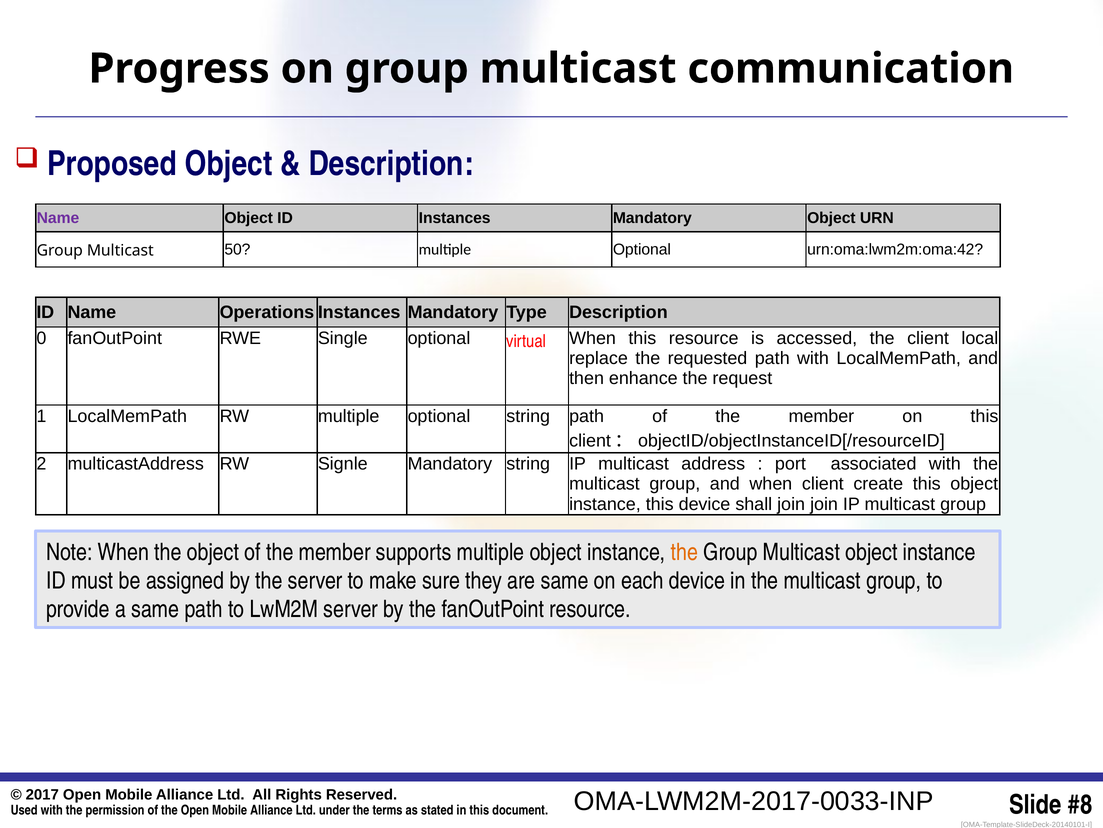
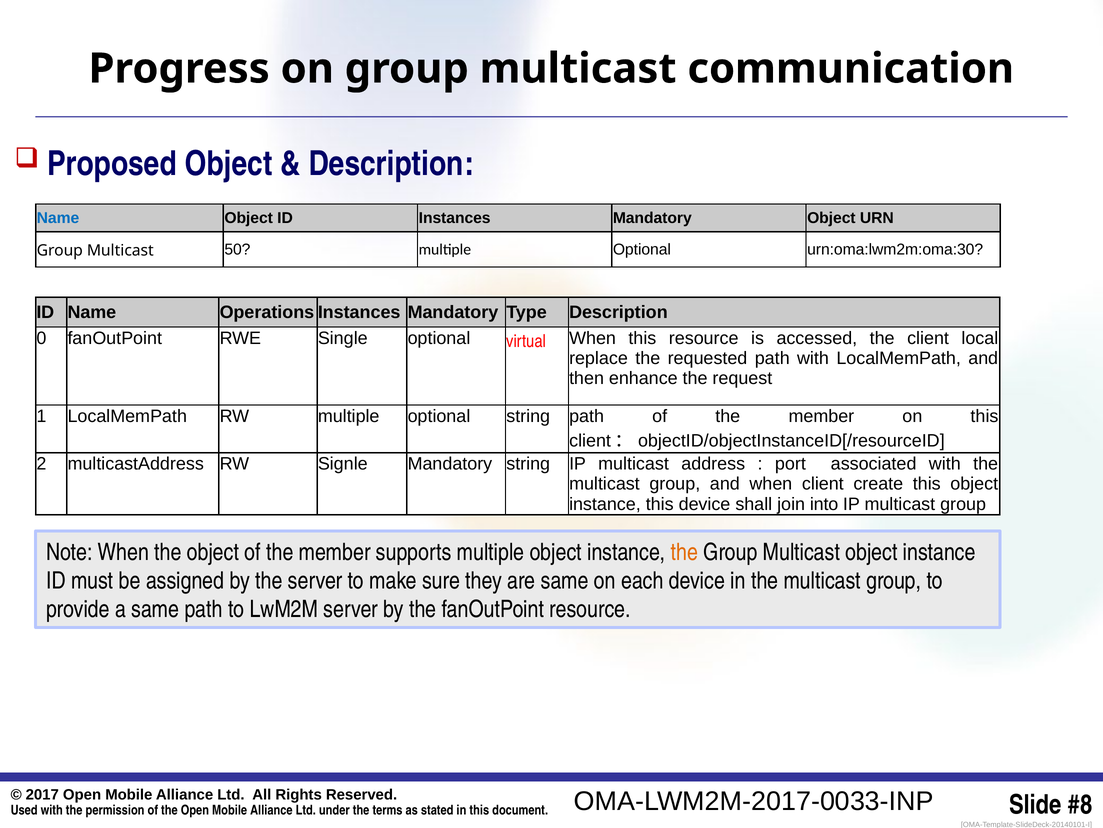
Name colour: purple -> blue (58, 218)
urn:oma:lwm2m:oma:42: urn:oma:lwm2m:oma:42 -> urn:oma:lwm2m:oma:30 (895, 249)
join join: join -> into (824, 504)
